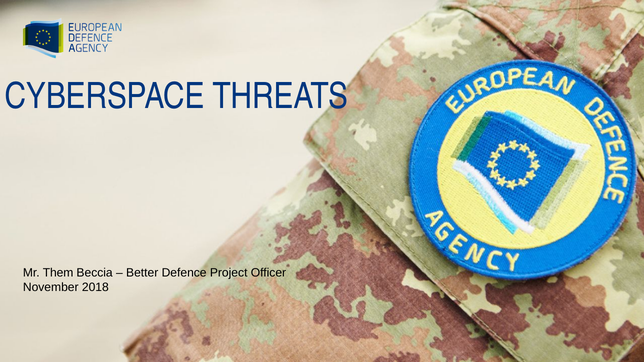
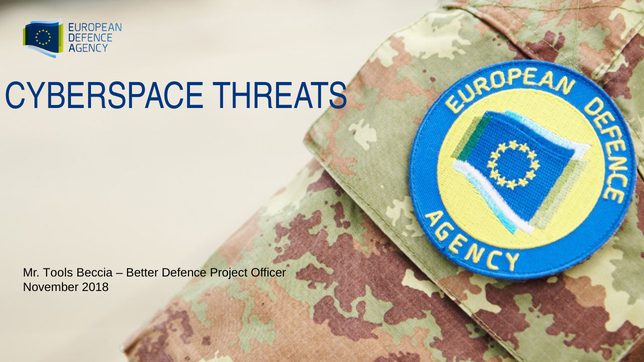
Them: Them -> Tools (58, 273)
